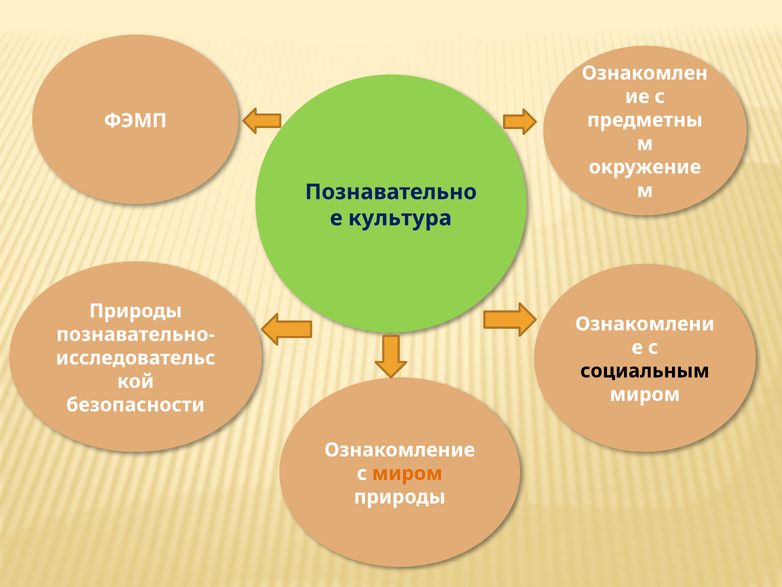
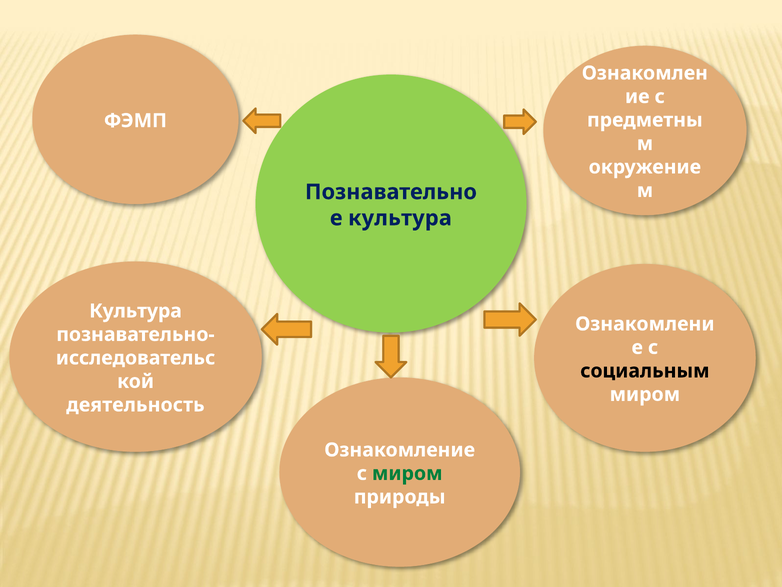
Природы: Природы -> Культура (136, 311)
безопасности: безопасности -> деятельность (135, 405)
миром colour: orange -> green (407, 473)
